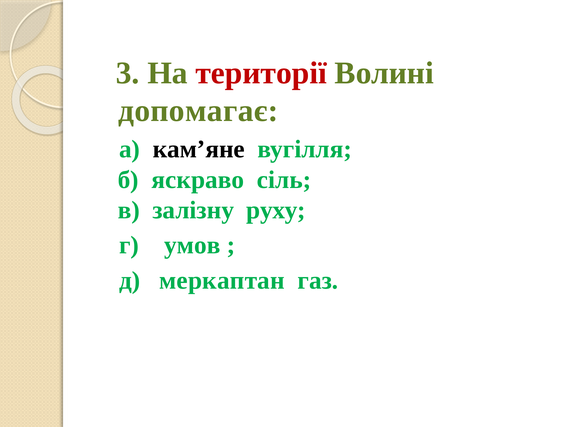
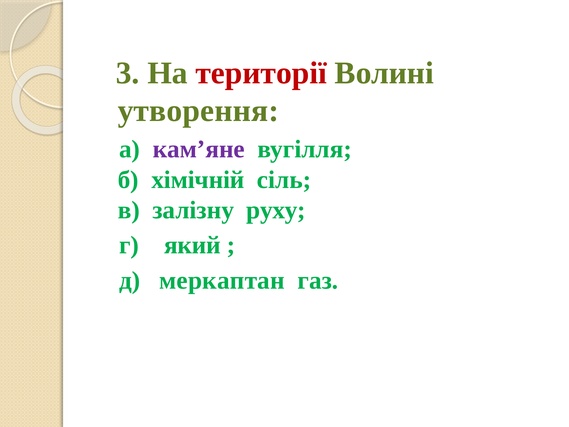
допомагає: допомагає -> утворення (198, 111)
кам’яне colour: black -> purple (199, 149)
яскраво: яскраво -> хімічній (198, 180)
умов: умов -> який (192, 245)
